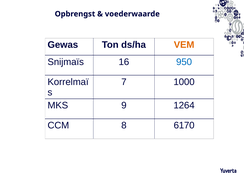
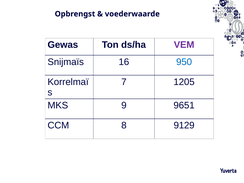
VEM colour: orange -> purple (184, 45)
1000: 1000 -> 1205 (184, 82)
1264: 1264 -> 9651 (184, 105)
6170: 6170 -> 9129 (184, 125)
